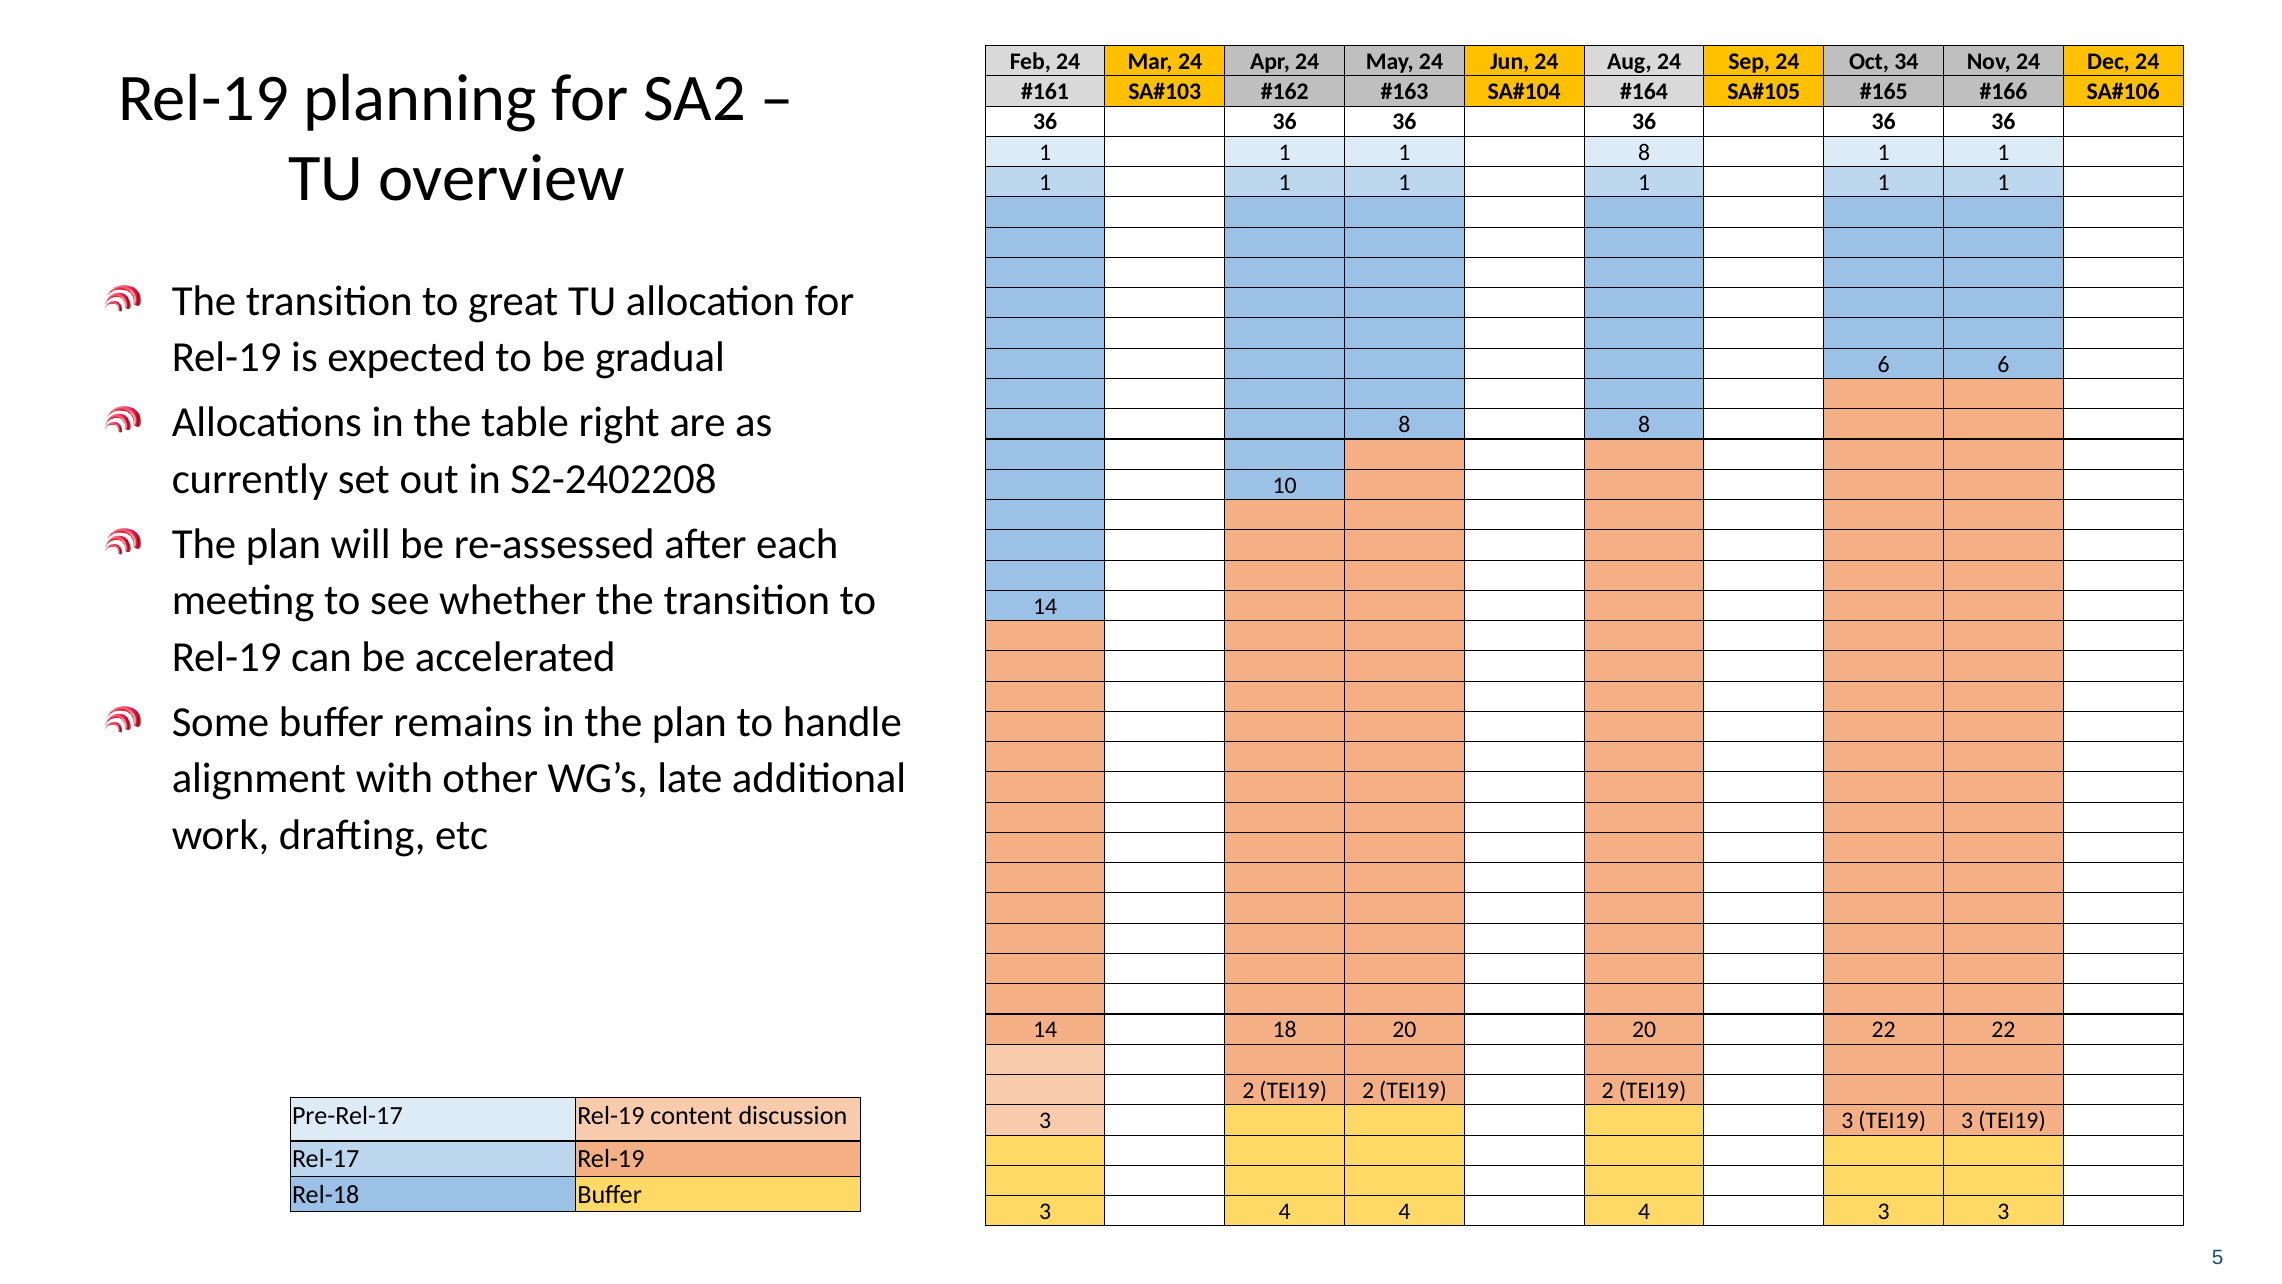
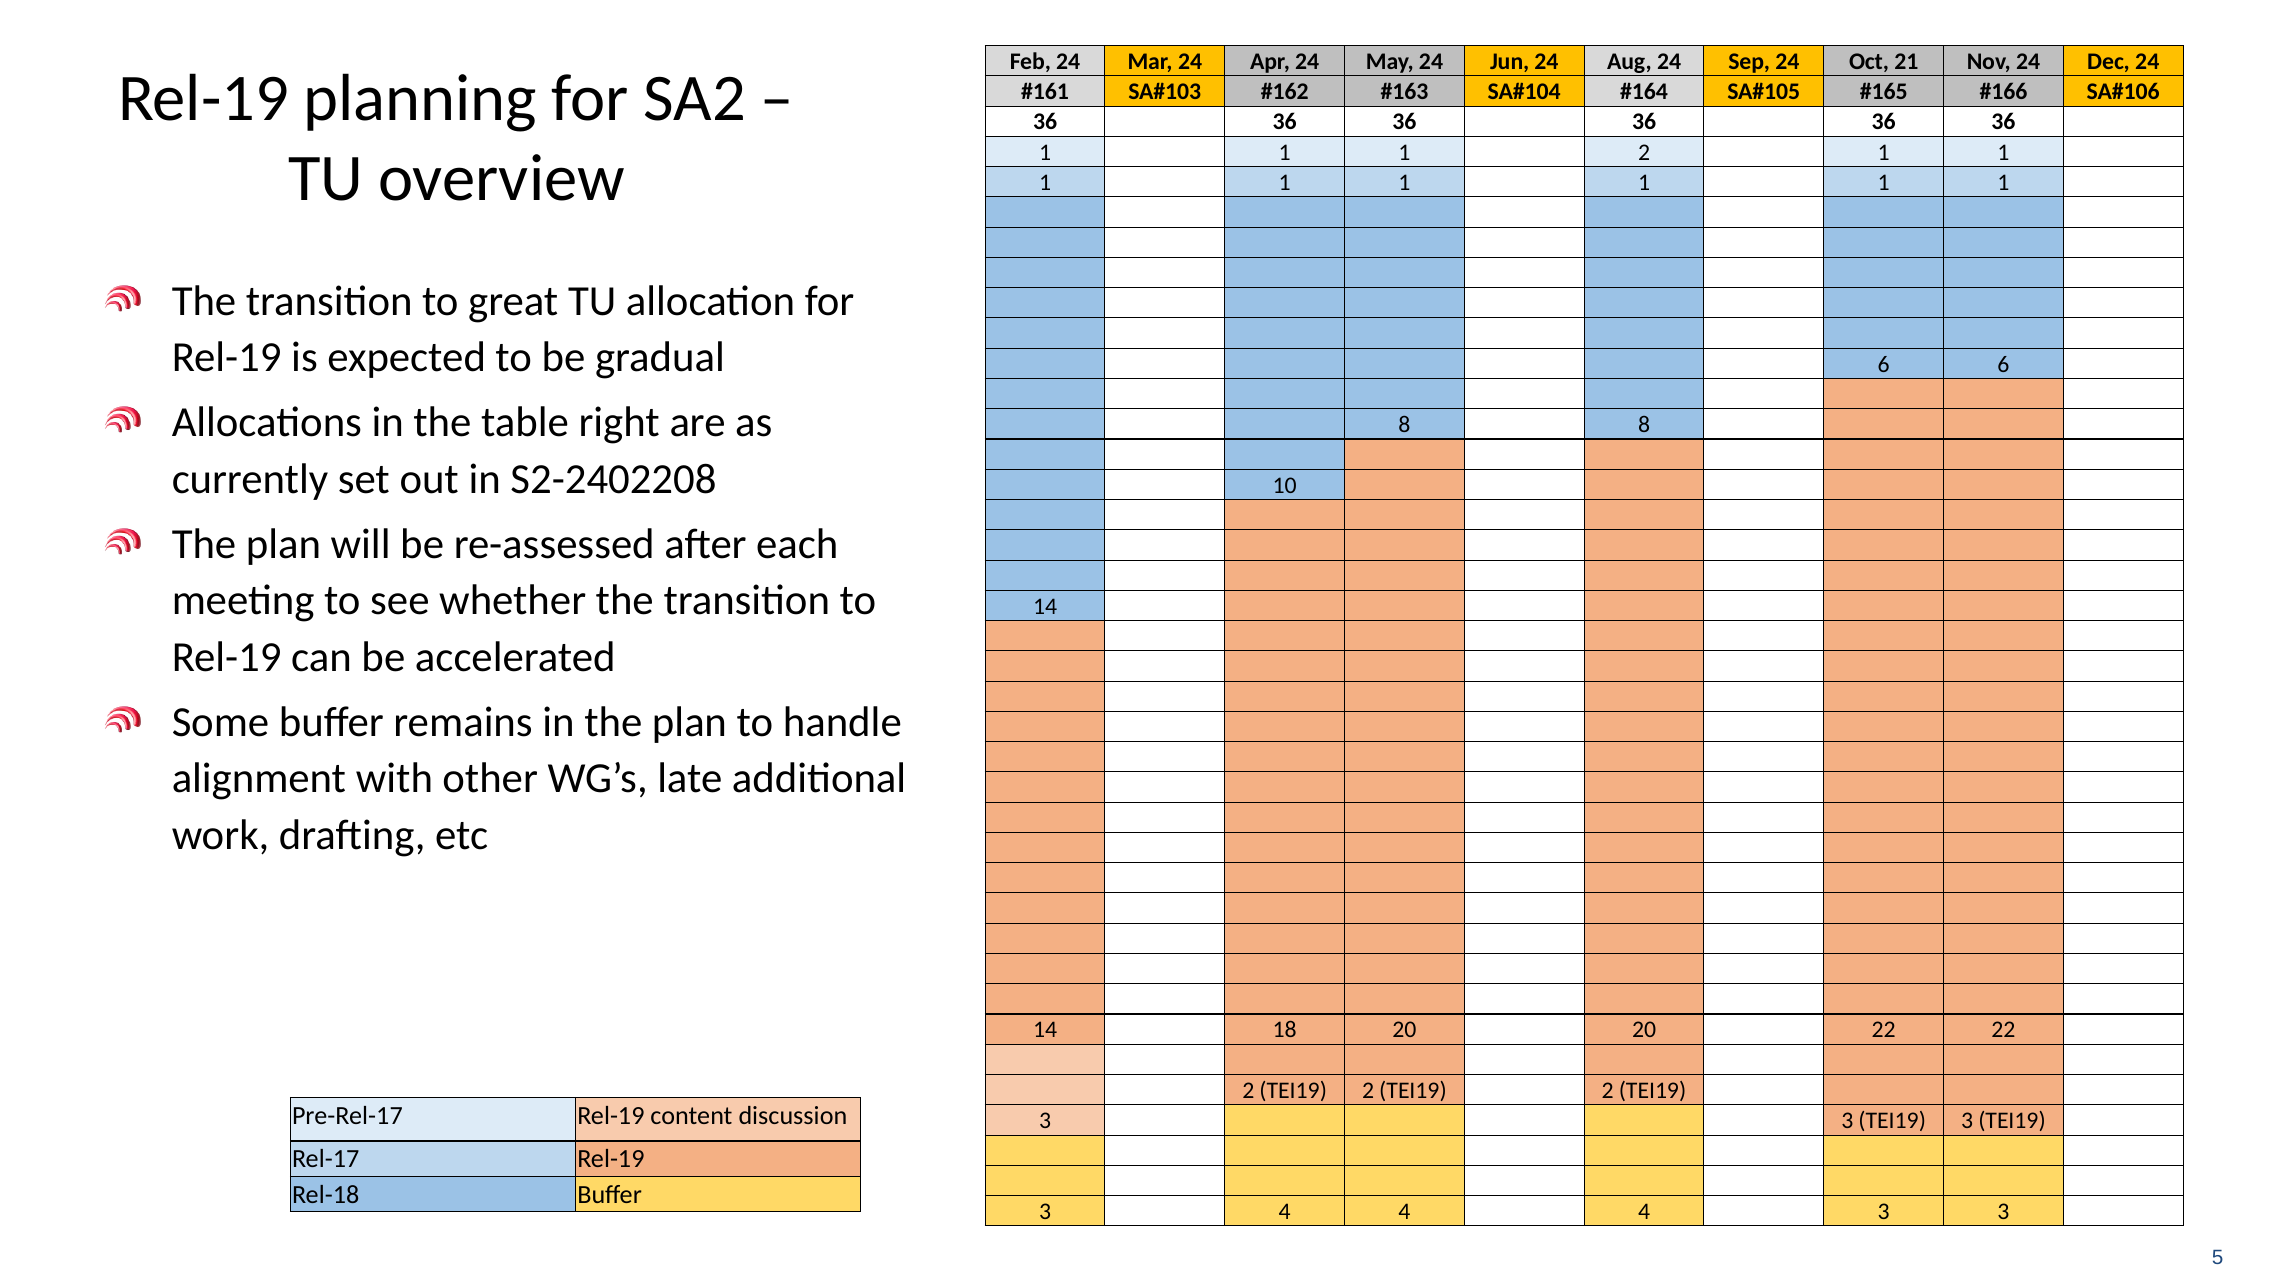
34: 34 -> 21 (1906, 62)
1 8: 8 -> 2 (1644, 152)
